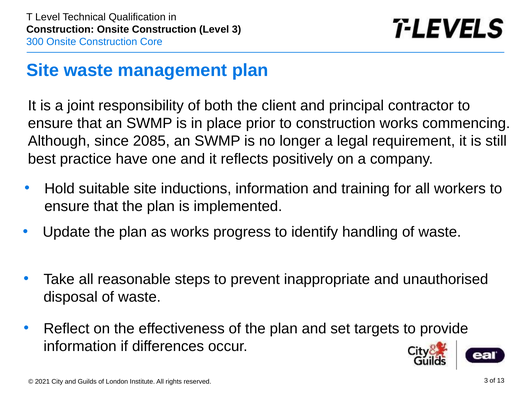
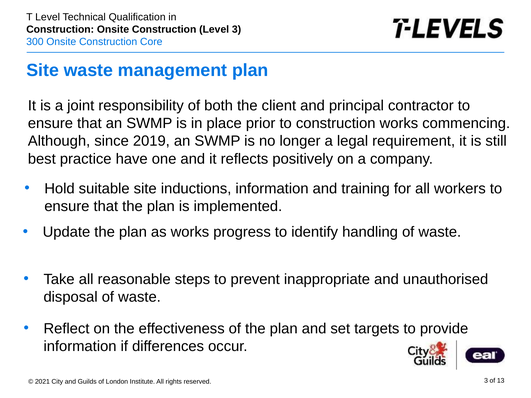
2085: 2085 -> 2019 (151, 141)
